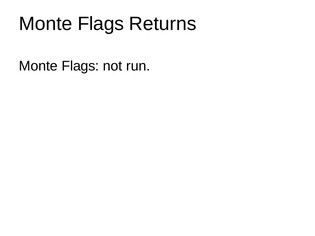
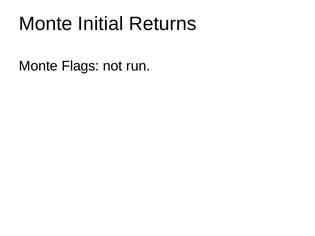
Flags: Flags -> Initial (101, 24)
